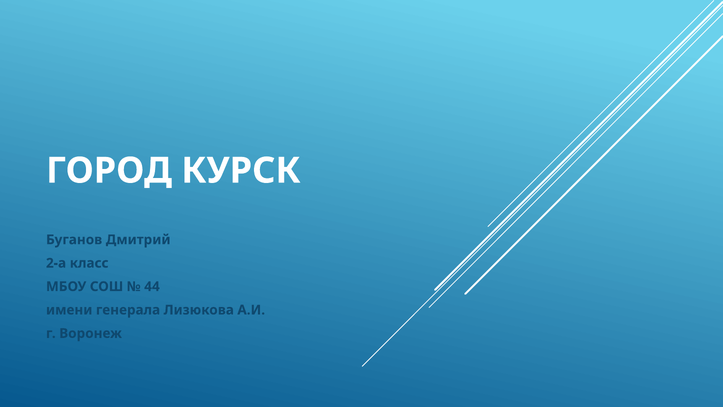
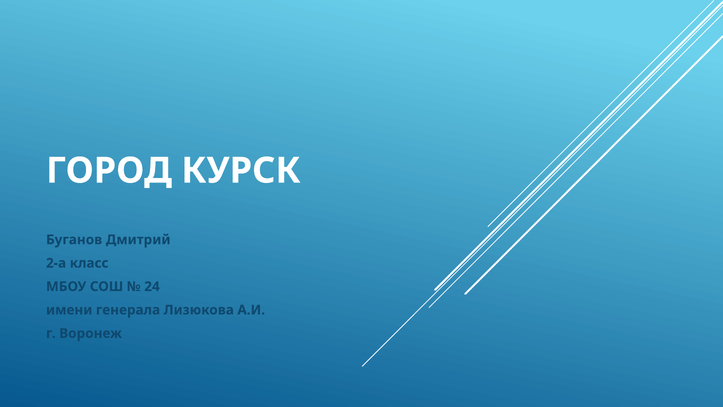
44: 44 -> 24 (152, 286)
